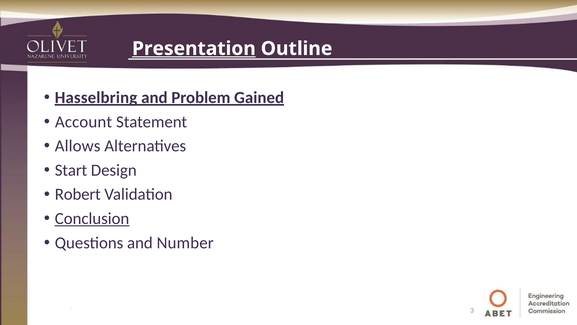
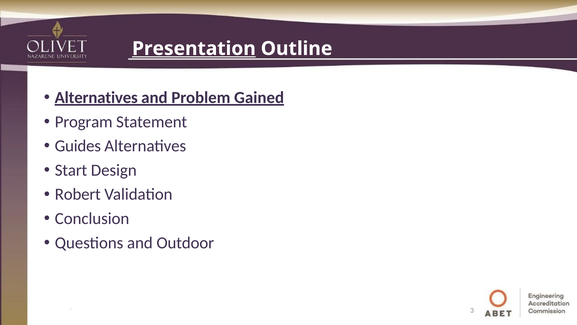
Hasselbring: Hasselbring -> Alternatives (96, 98)
Account: Account -> Program (84, 122)
Allows: Allows -> Guides (78, 146)
Conclusion underline: present -> none (92, 218)
Number: Number -> Outdoor (185, 242)
